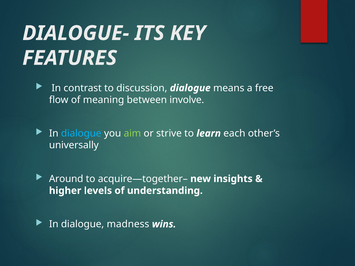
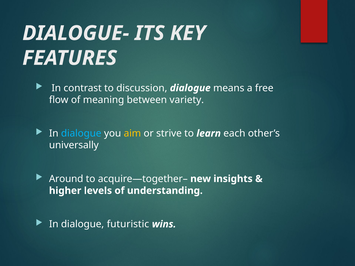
involve: involve -> variety (187, 100)
aim colour: light green -> yellow (132, 134)
madness: madness -> futuristic (128, 224)
